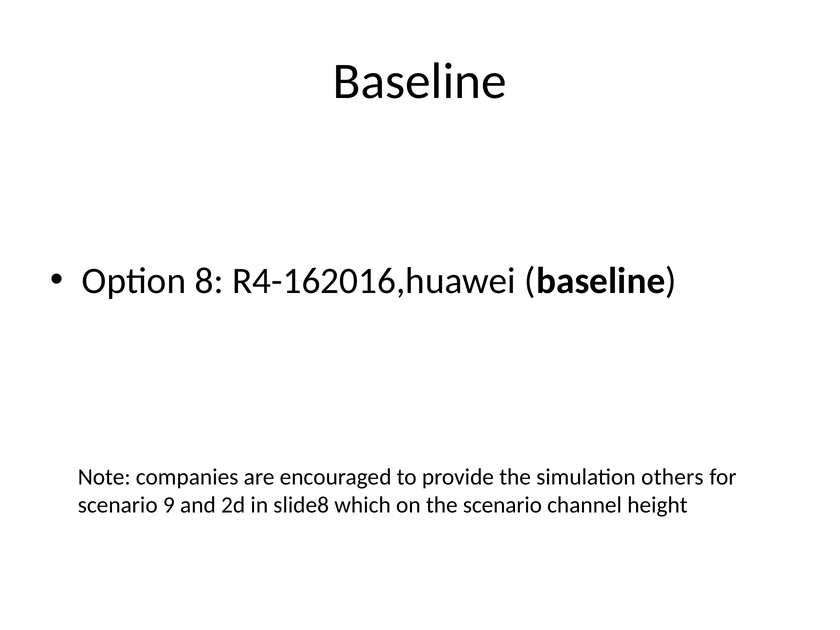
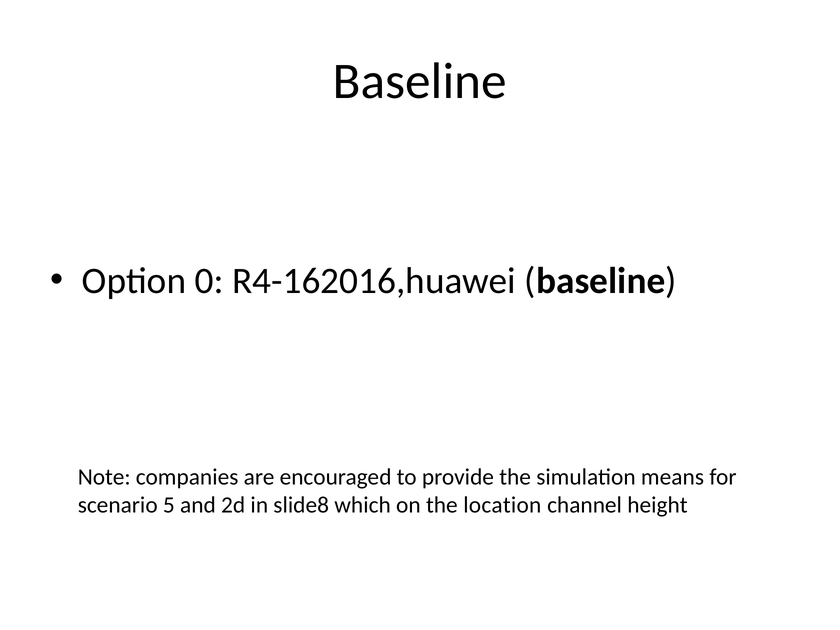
8: 8 -> 0 (209, 281)
others: others -> means (673, 477)
9: 9 -> 5 (169, 505)
the scenario: scenario -> location (502, 505)
